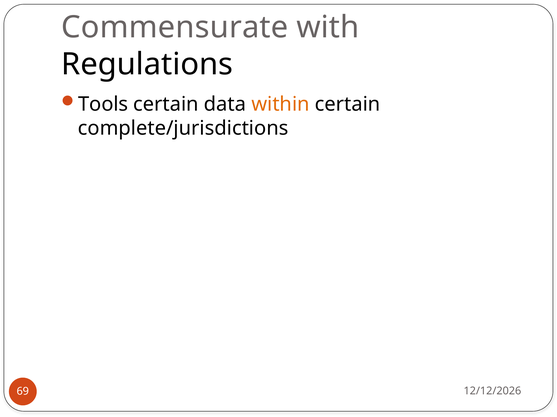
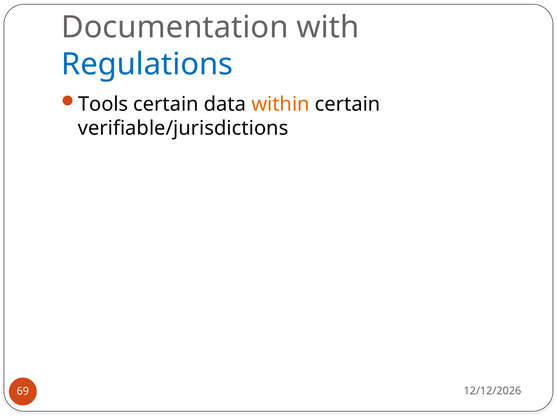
Commensurate: Commensurate -> Documentation (175, 27)
Regulations colour: black -> blue (147, 64)
complete/jurisdictions: complete/jurisdictions -> verifiable/jurisdictions (183, 129)
